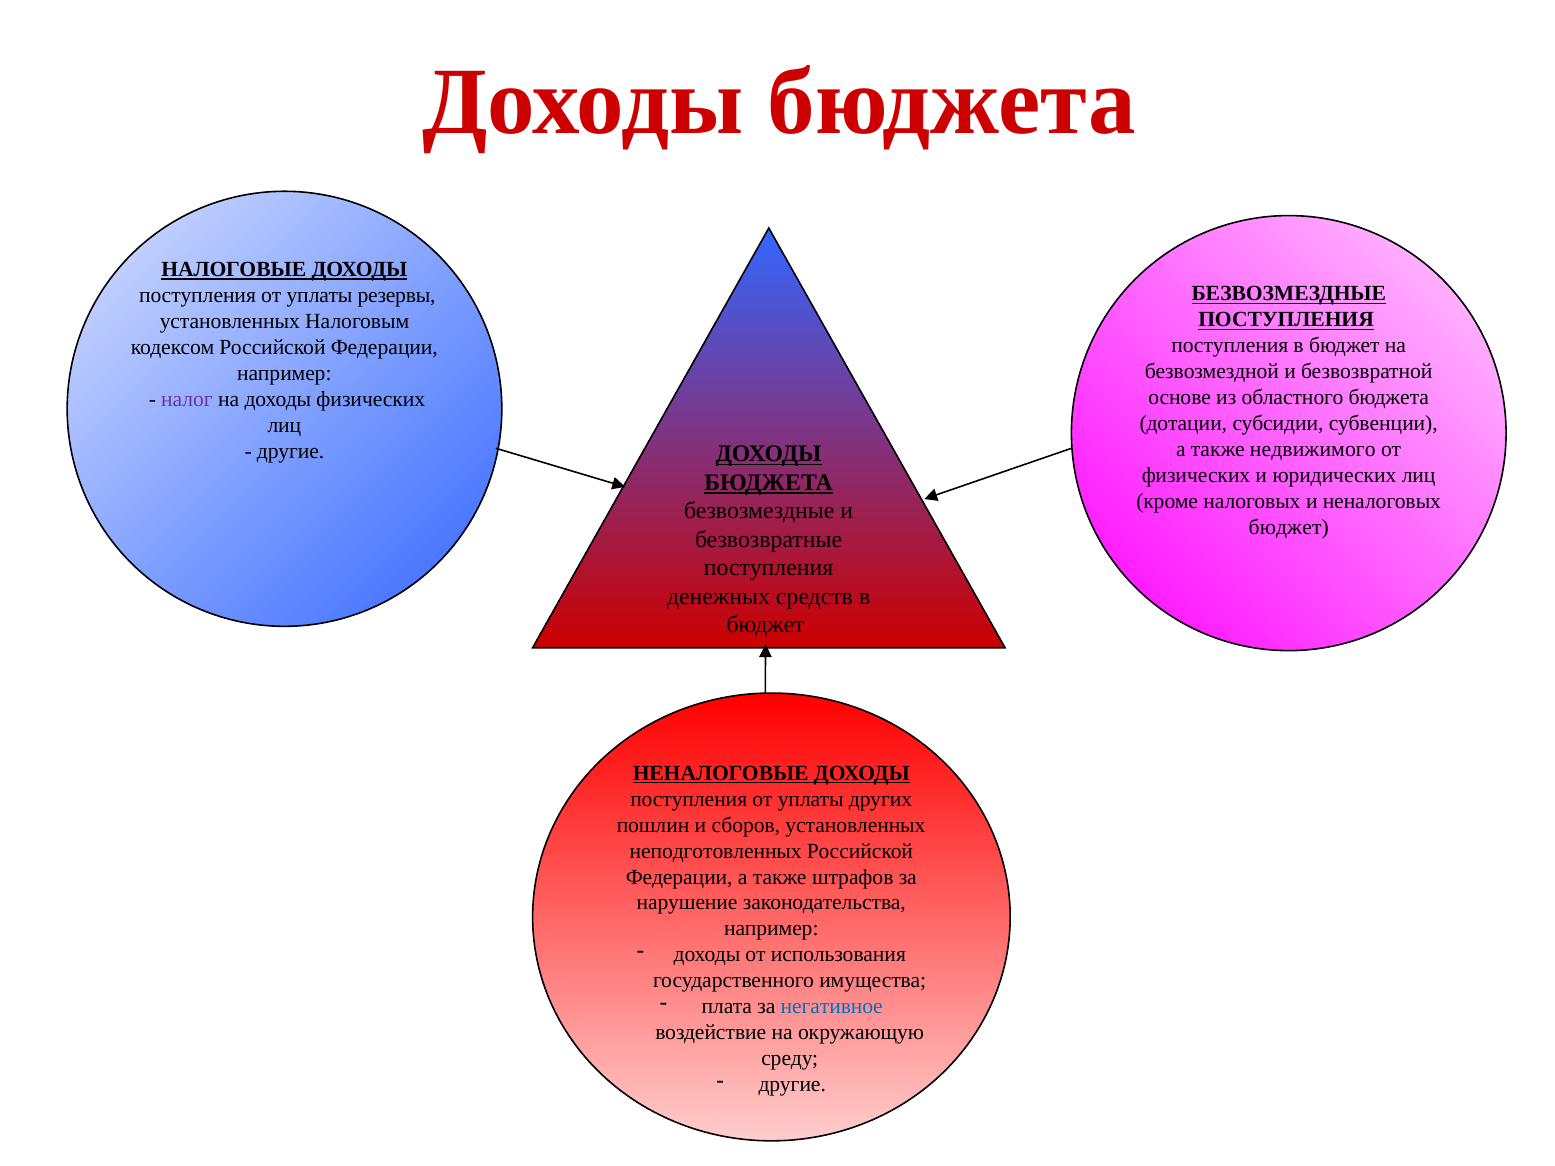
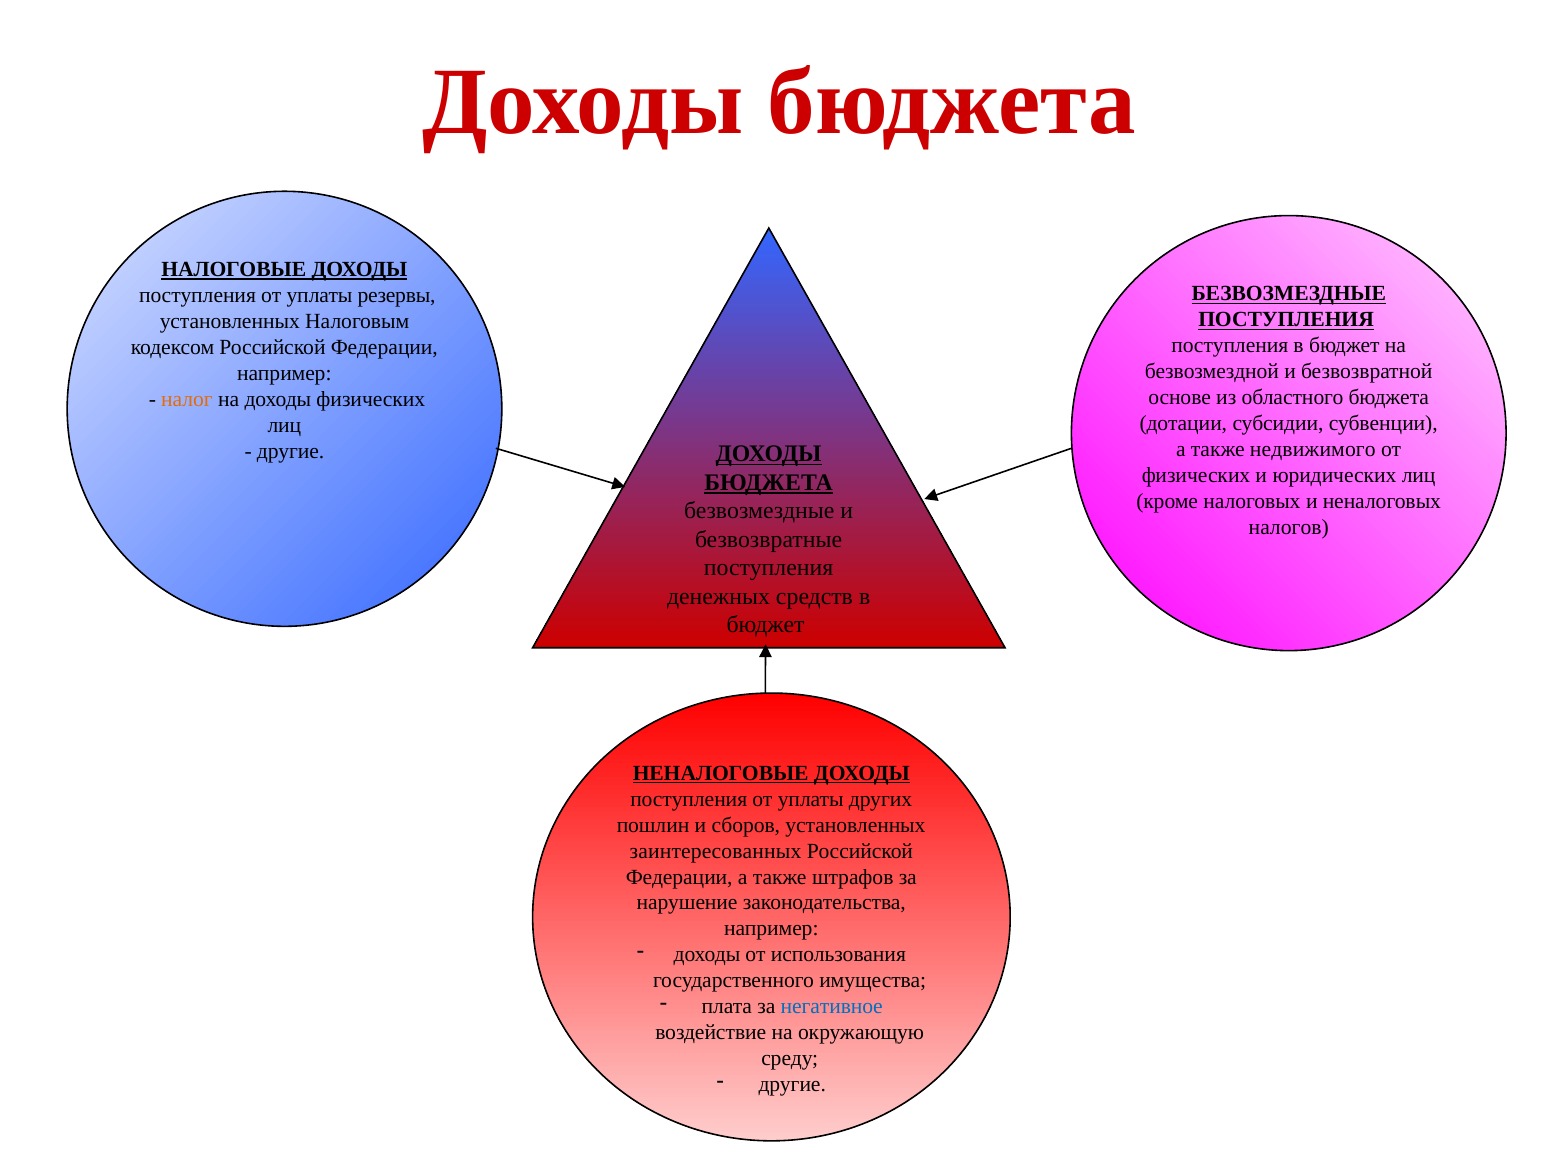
налог colour: purple -> orange (187, 399)
бюджет: бюджет -> налогов (1289, 527)
неподготовленных: неподготовленных -> заинтересованных (716, 851)
